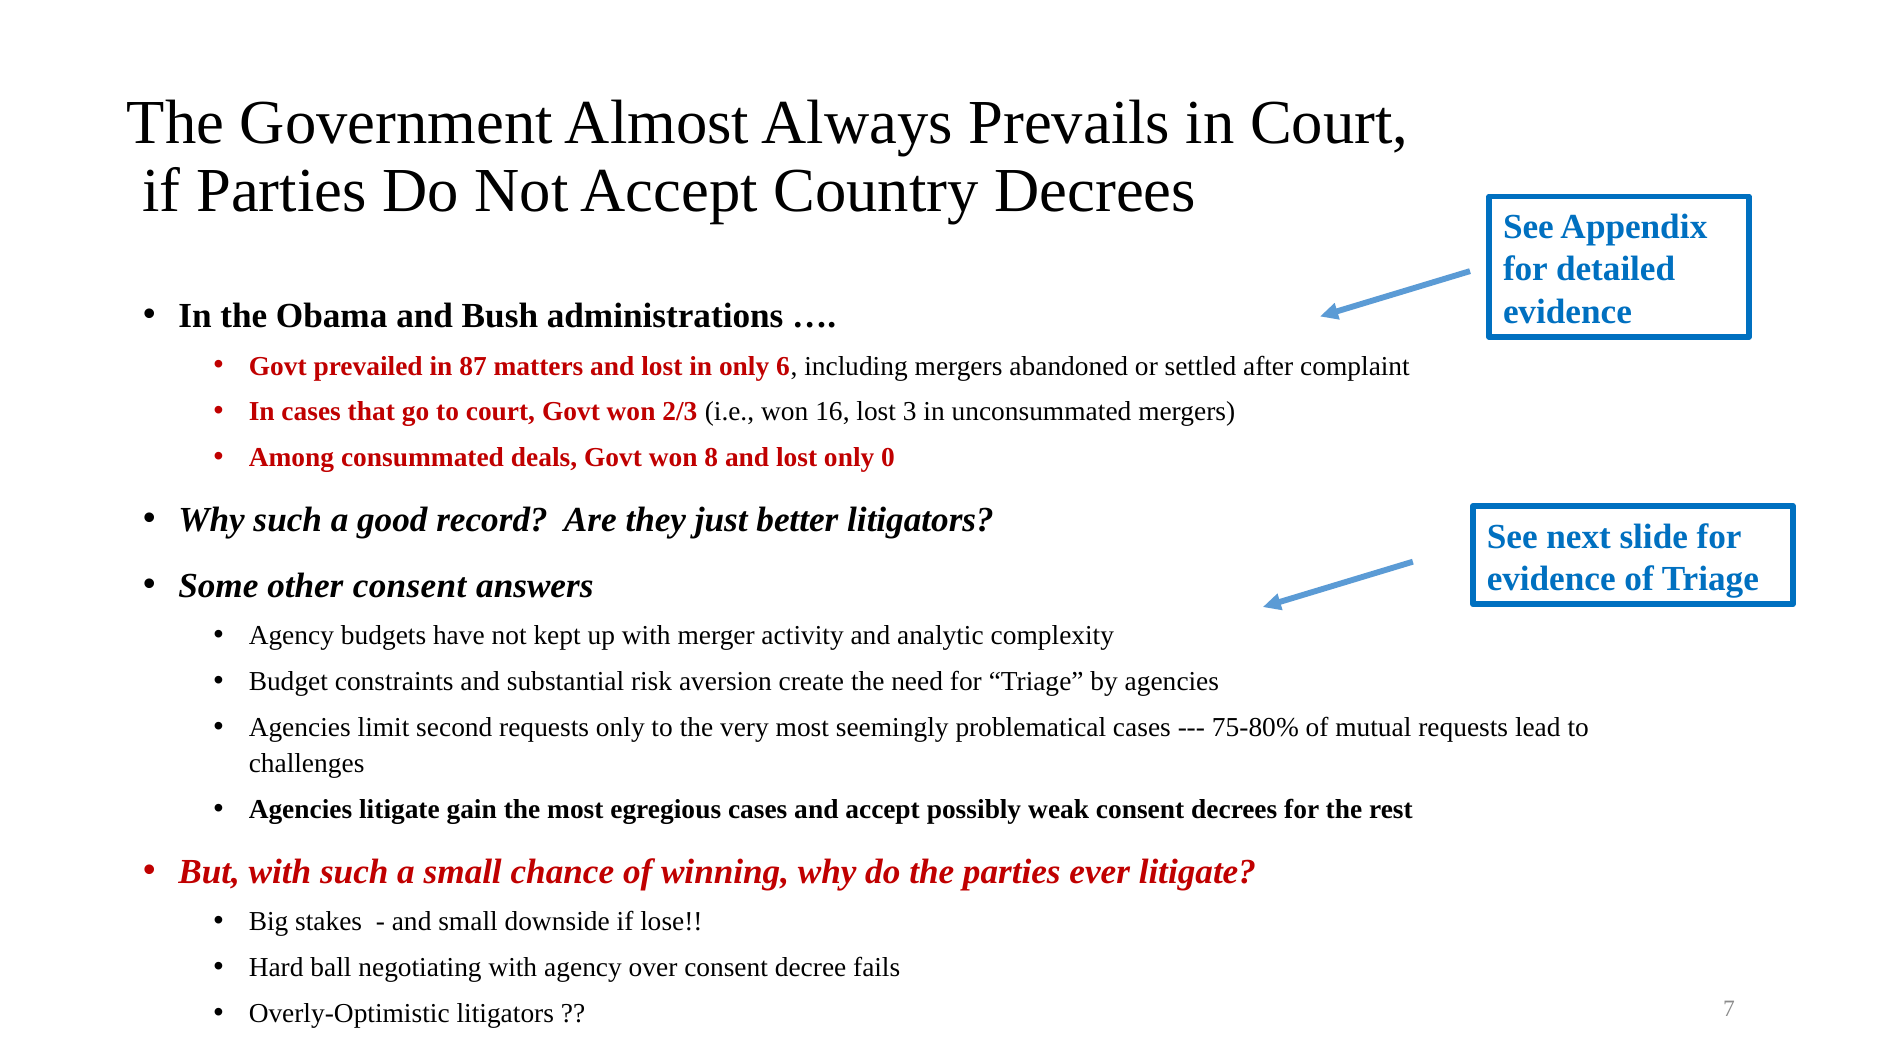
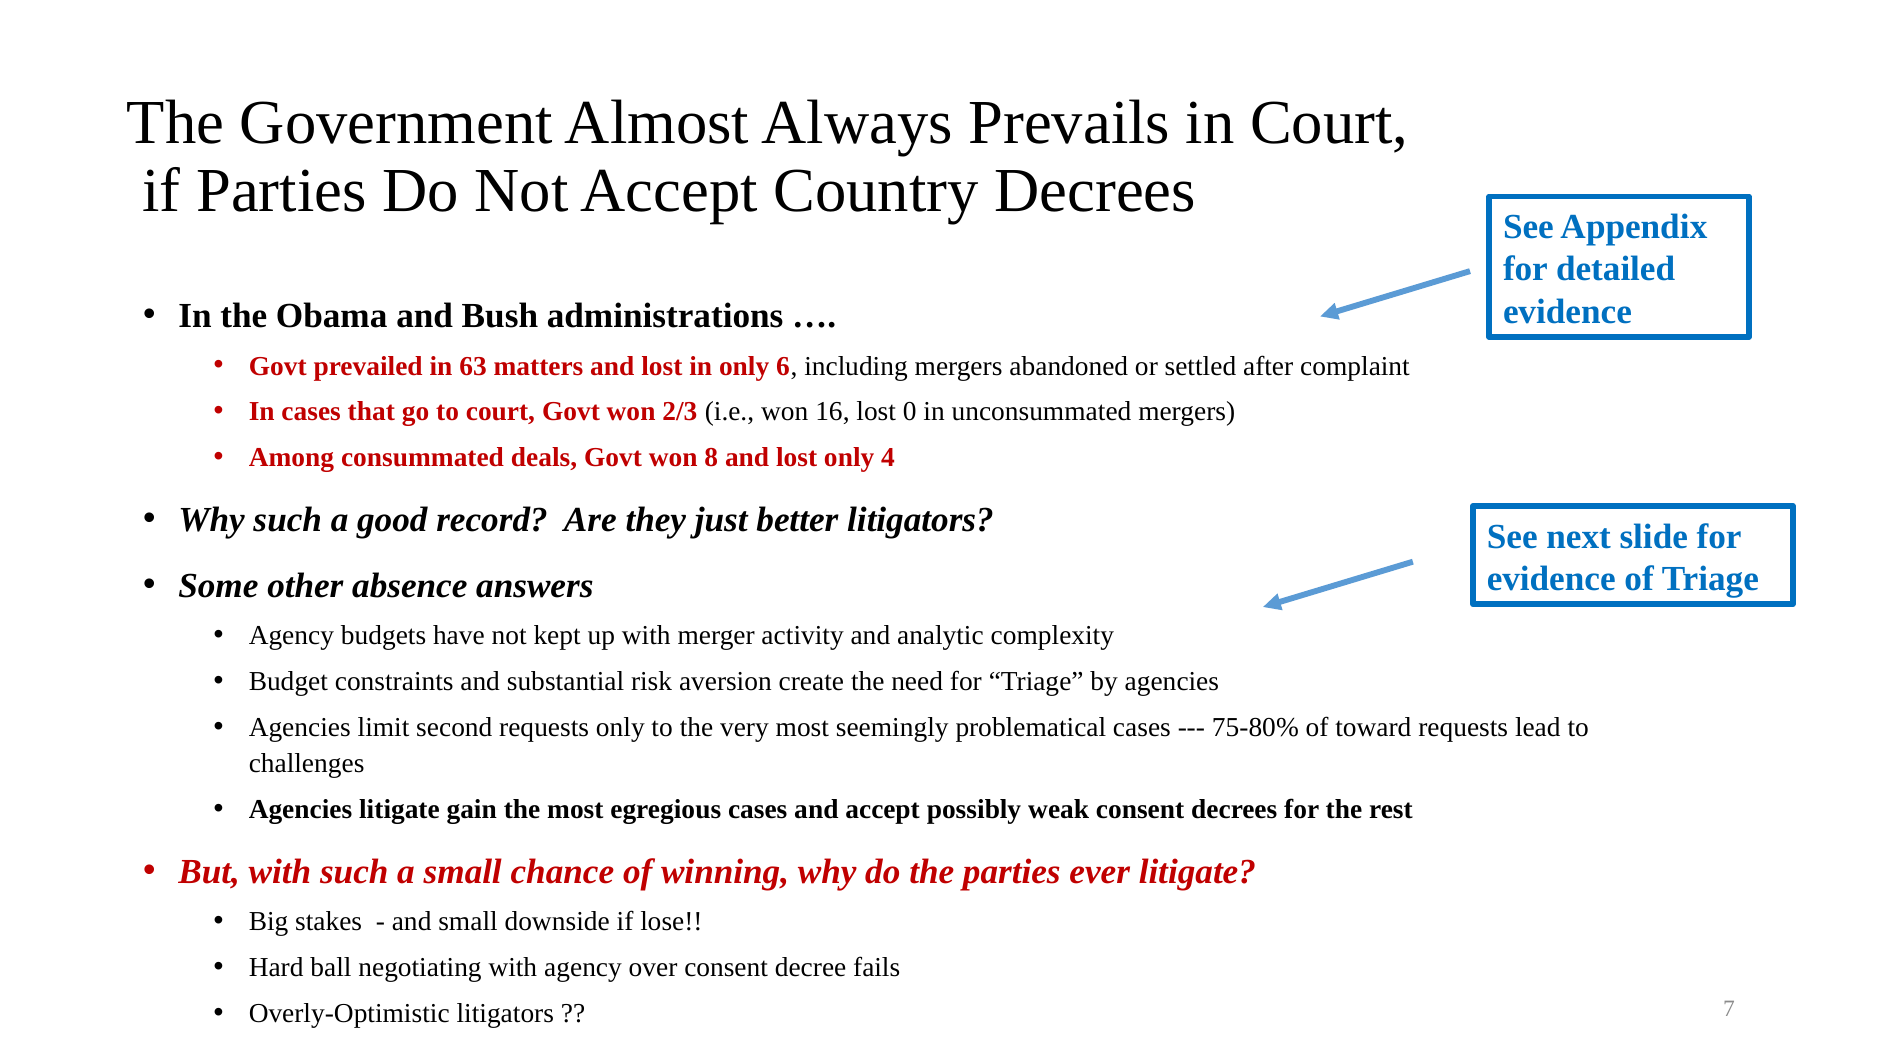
87: 87 -> 63 (473, 366)
3: 3 -> 0 (910, 412)
0: 0 -> 4 (888, 458)
other consent: consent -> absence (410, 586)
mutual: mutual -> toward (1373, 728)
